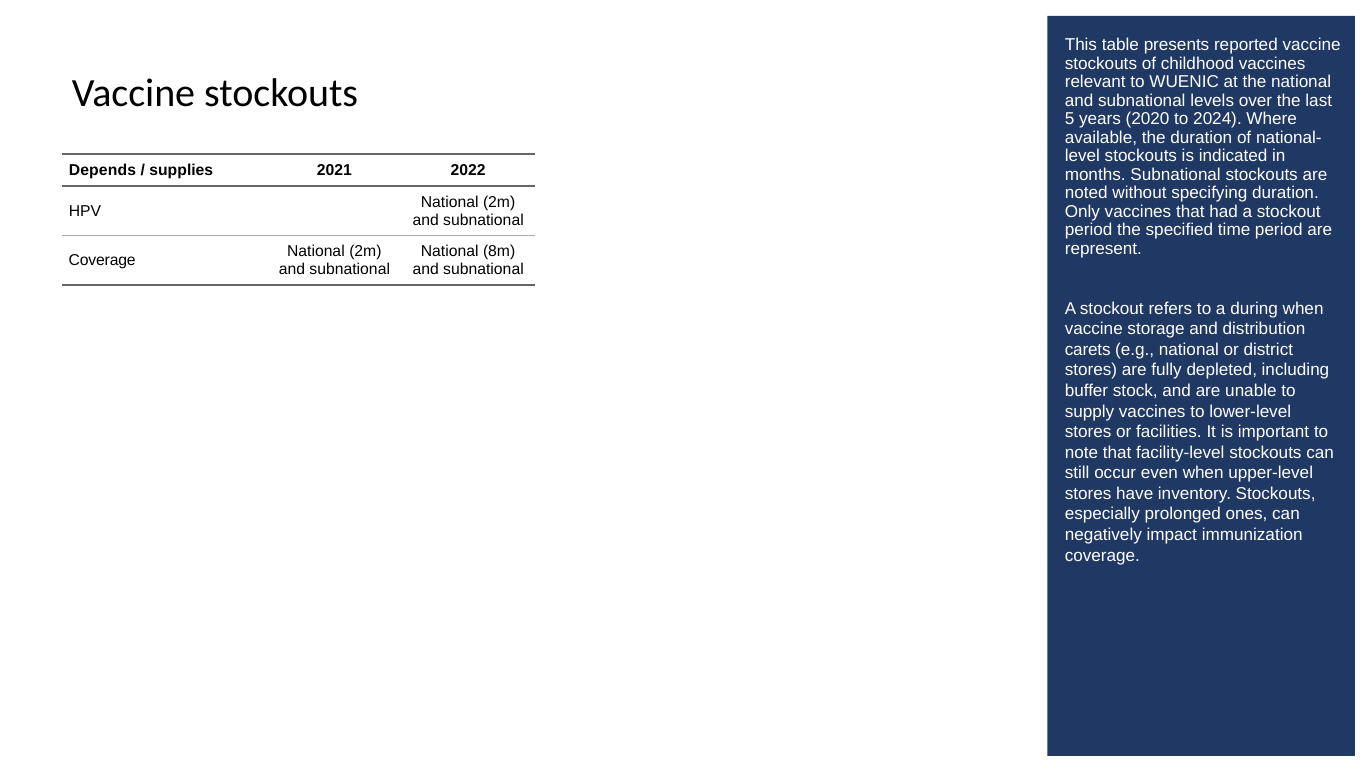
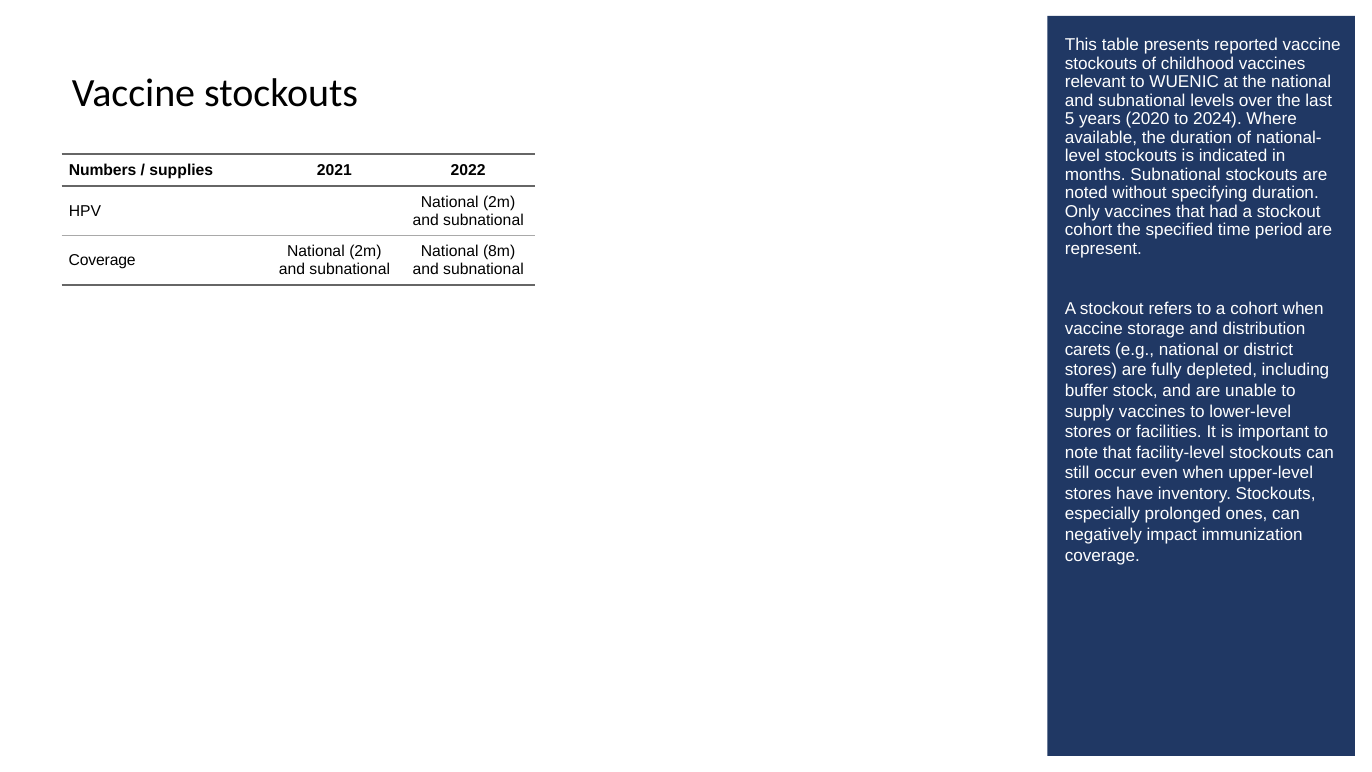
Depends: Depends -> Numbers (103, 171)
period: period -> cohort (1089, 230)
a during: during -> cohort (1254, 308)
